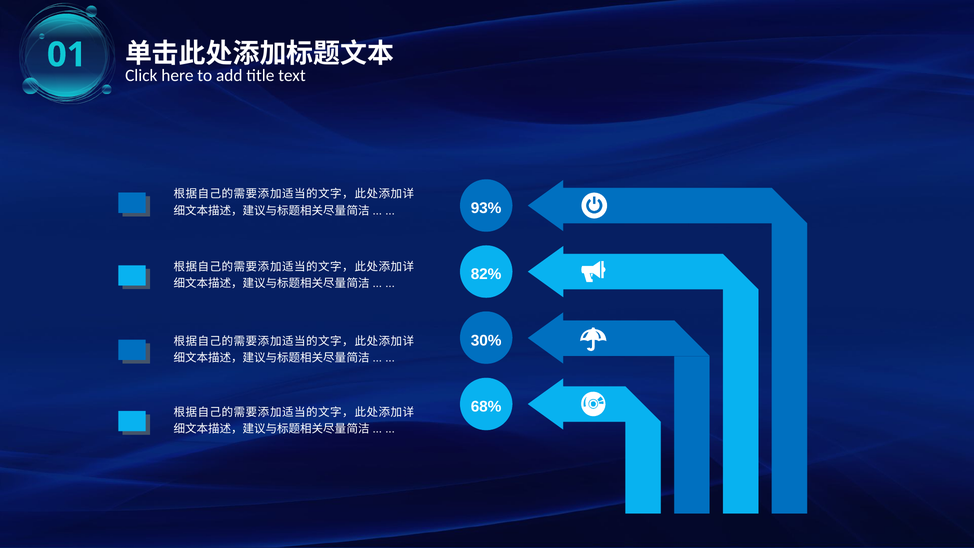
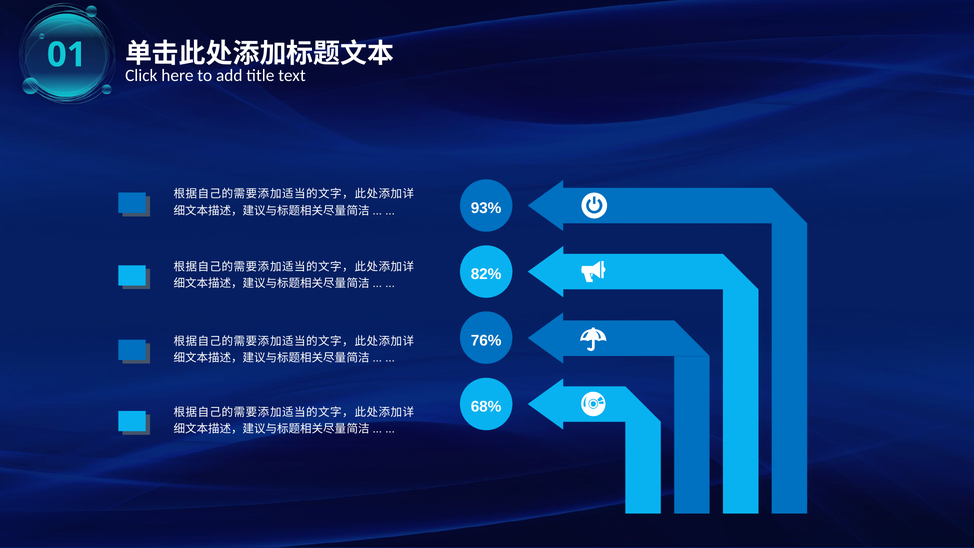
30%: 30% -> 76% (486, 341)
